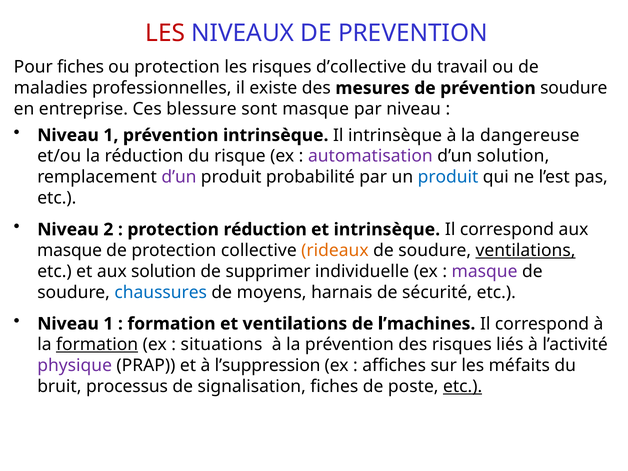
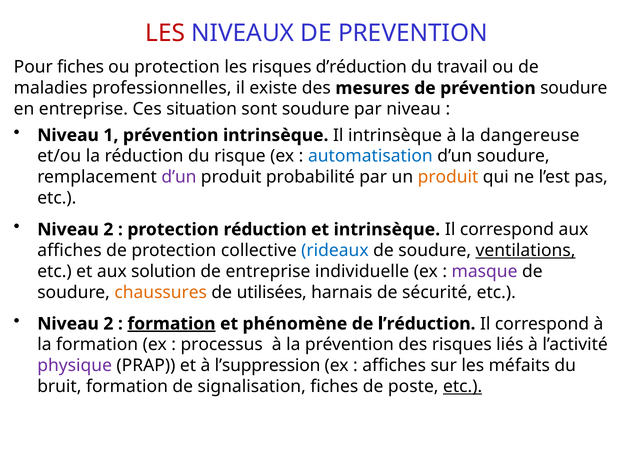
d’collective: d’collective -> d’réduction (361, 67)
blessure: blessure -> situation (202, 109)
sont masque: masque -> soudure (316, 109)
automatisation colour: purple -> blue (370, 156)
d’un solution: solution -> soudure (513, 156)
produit colour: blue -> orange (448, 177)
masque: masque -> affiches (69, 250)
rideaux colour: orange -> blue (335, 250)
de supprimer: supprimer -> entreprise (268, 271)
chaussures colour: blue -> orange (161, 292)
moyens: moyens -> utilisées (272, 292)
1: 1 -> 2 (108, 324)
formation underline: none -> present (171, 324)
et ventilations: ventilations -> phénomène (295, 324)
l’machines: l’machines -> l’réduction (427, 324)
formation underline: present -> none (97, 345)
situations: situations -> processus (222, 345)
bruit processus: processus -> formation (127, 387)
